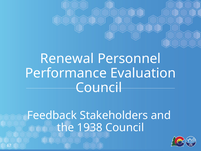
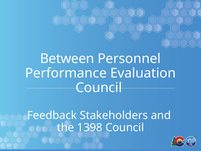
Renewal: Renewal -> Between (67, 59)
1938: 1938 -> 1398 (90, 127)
